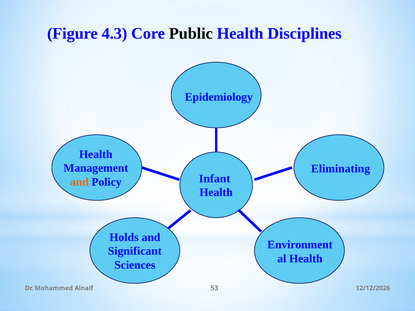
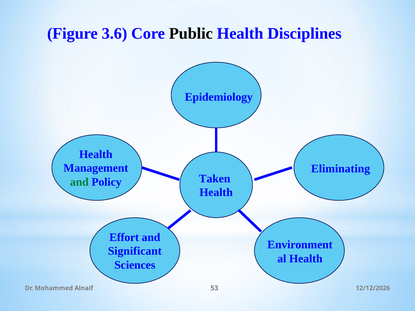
4.3: 4.3 -> 3.6 (114, 34)
Infant: Infant -> Taken (215, 179)
and colour: orange -> green (79, 182)
Holds: Holds -> Effort (124, 237)
